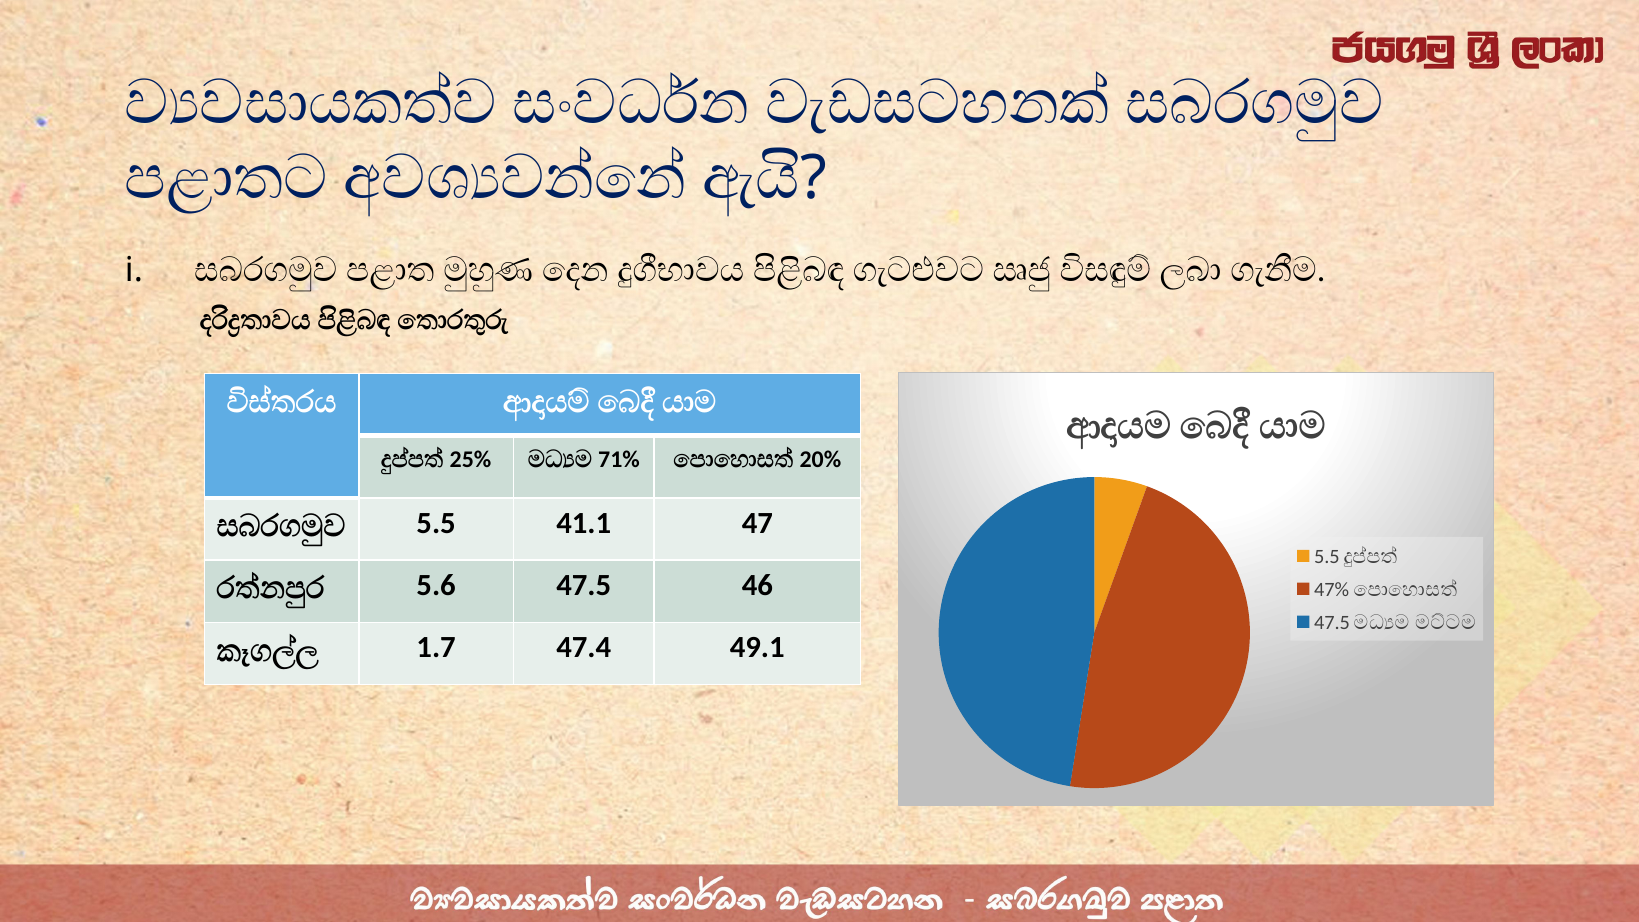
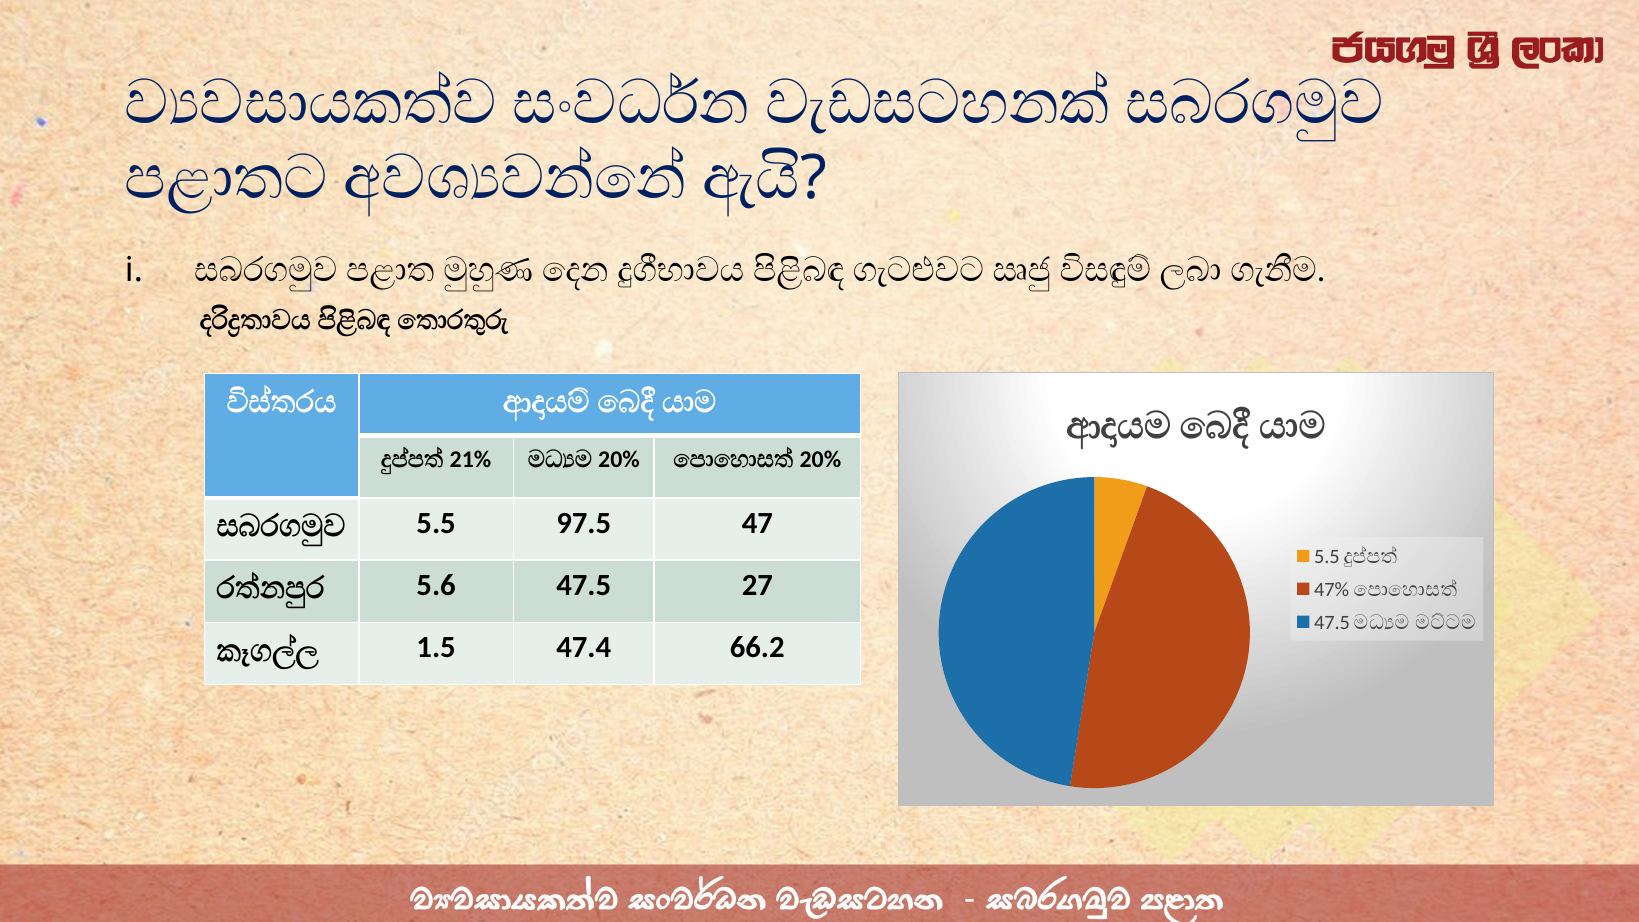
25%: 25% -> 21% (470, 459)
71%: 71% -> 20% (619, 459)
41.1: 41.1 -> 97.5 (584, 523)
46: 46 -> 27 (757, 585)
1.7: 1.7 -> 1.5 (436, 648)
49.1: 49.1 -> 66.2 (757, 648)
